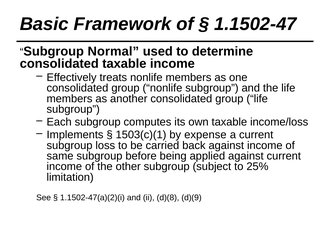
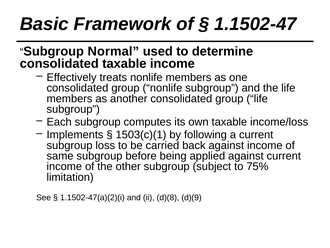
expense: expense -> following (205, 135)
25%: 25% -> 75% (257, 166)
